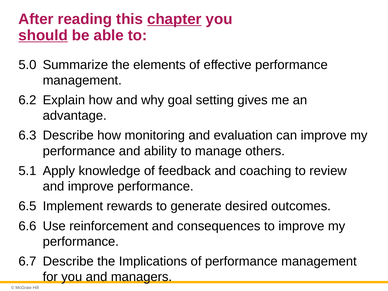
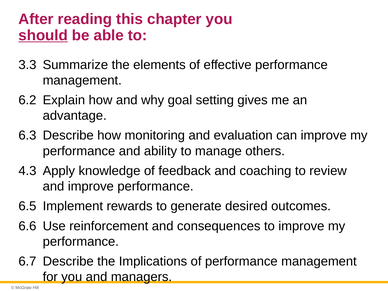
chapter underline: present -> none (174, 19)
5.0: 5.0 -> 3.3 (27, 65)
5.1: 5.1 -> 4.3 (27, 171)
